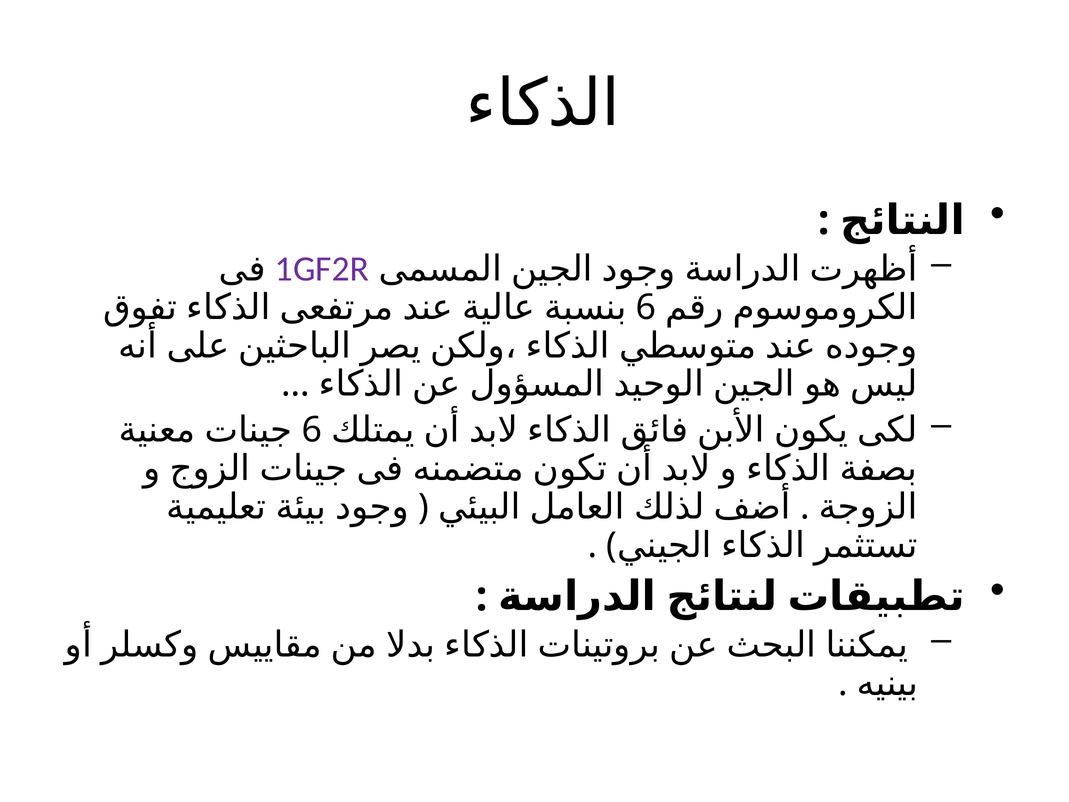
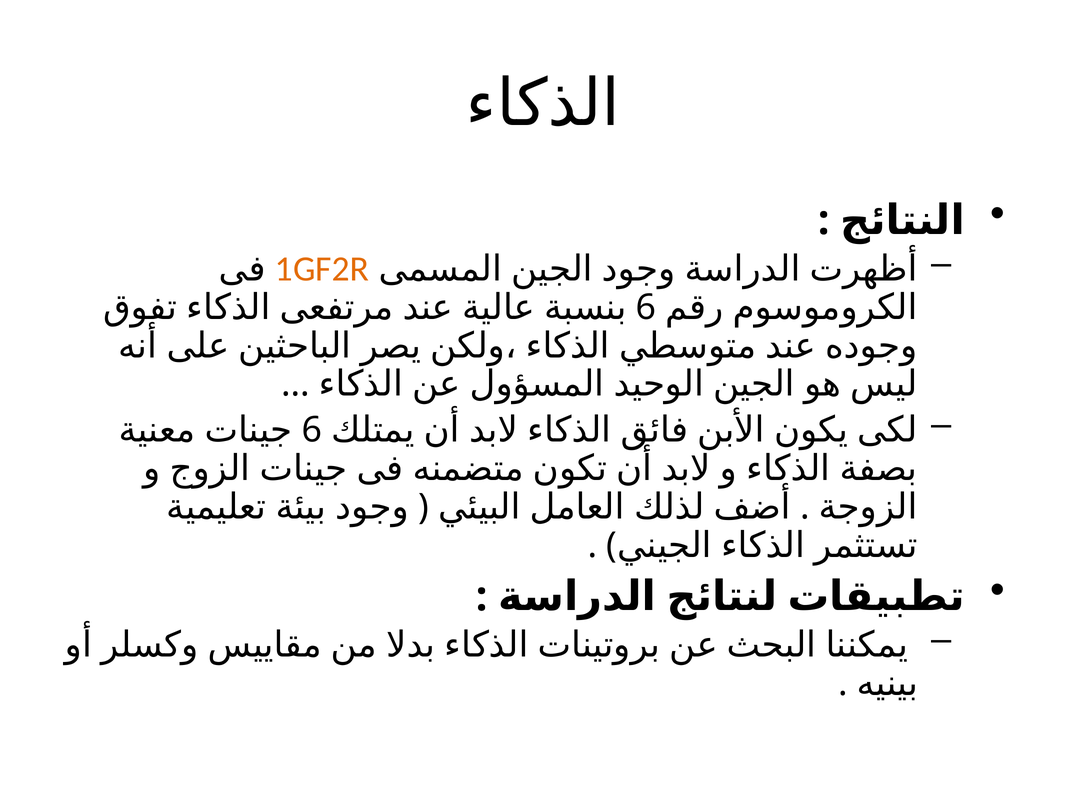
1GF2R colour: purple -> orange (322, 269)
